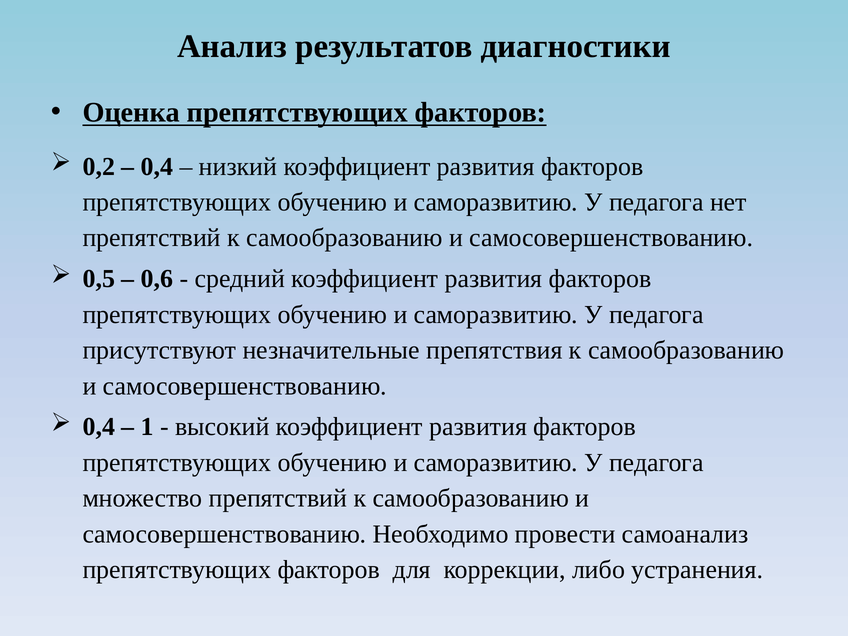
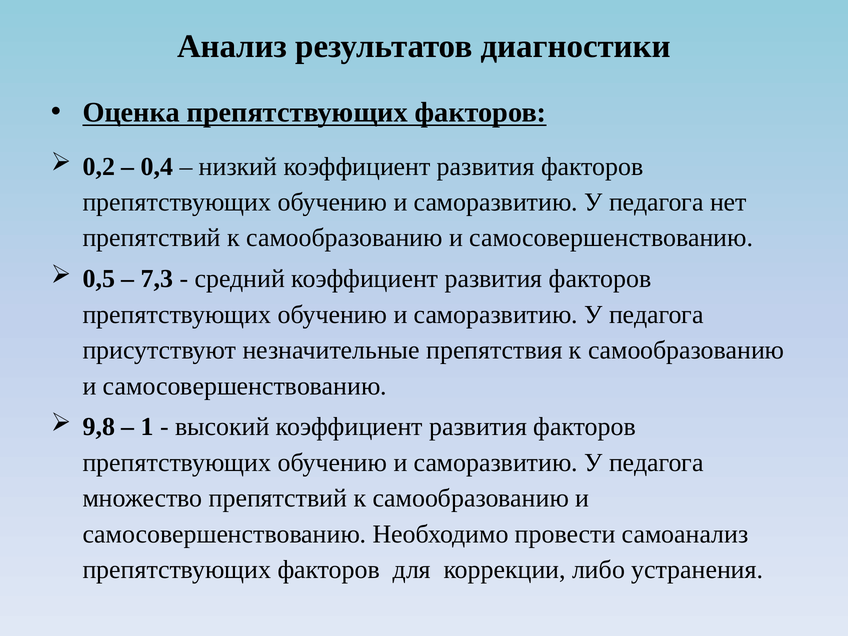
0,6: 0,6 -> 7,3 (157, 279)
0,4: 0,4 -> 9,8 (99, 427)
